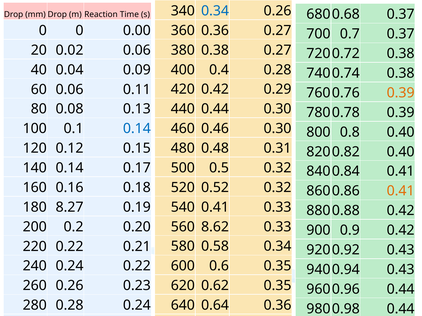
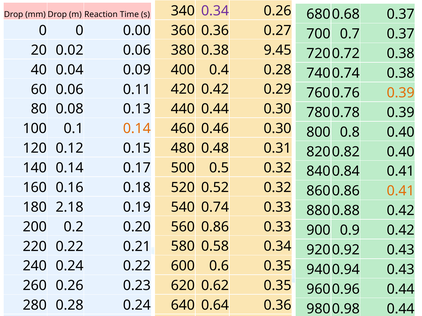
0.34 colour: blue -> purple (215, 11)
0.38 0.27: 0.27 -> 9.45 (278, 50)
0.14 colour: blue -> orange (137, 129)
540 0.41: 0.41 -> 0.74 (215, 207)
8.27: 8.27 -> 2.18 (70, 207)
8.62: 8.62 -> 0.86 (215, 227)
